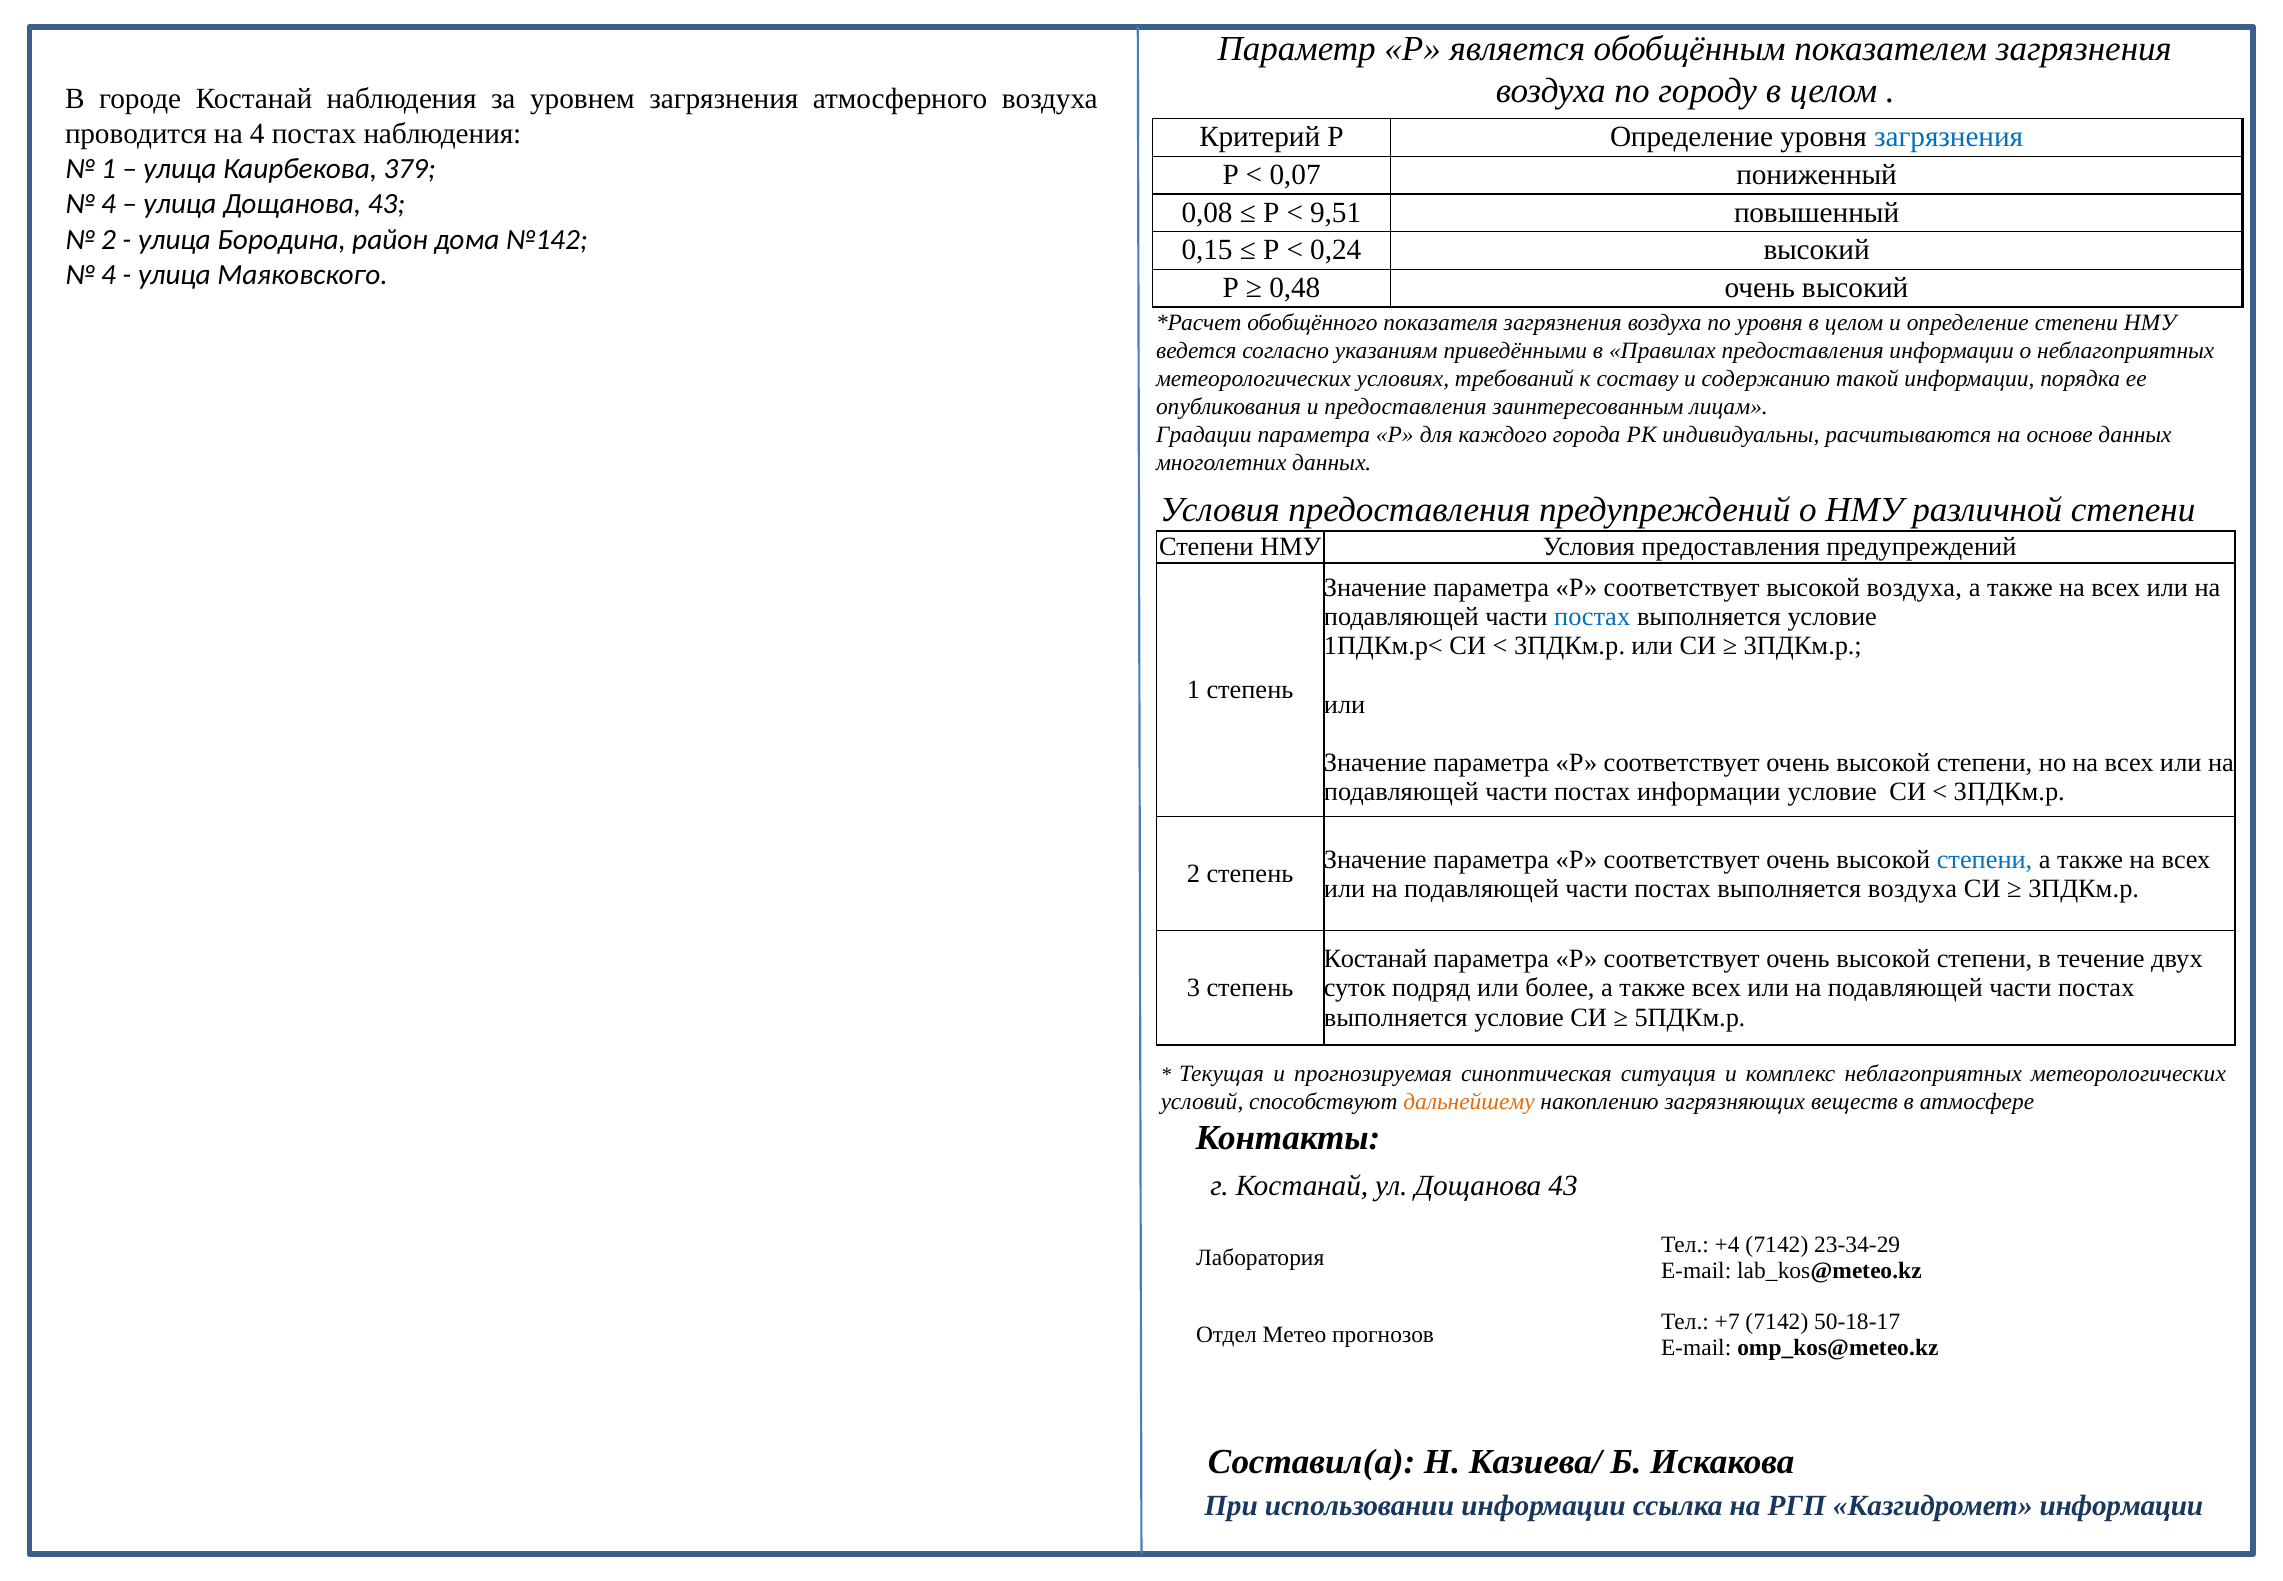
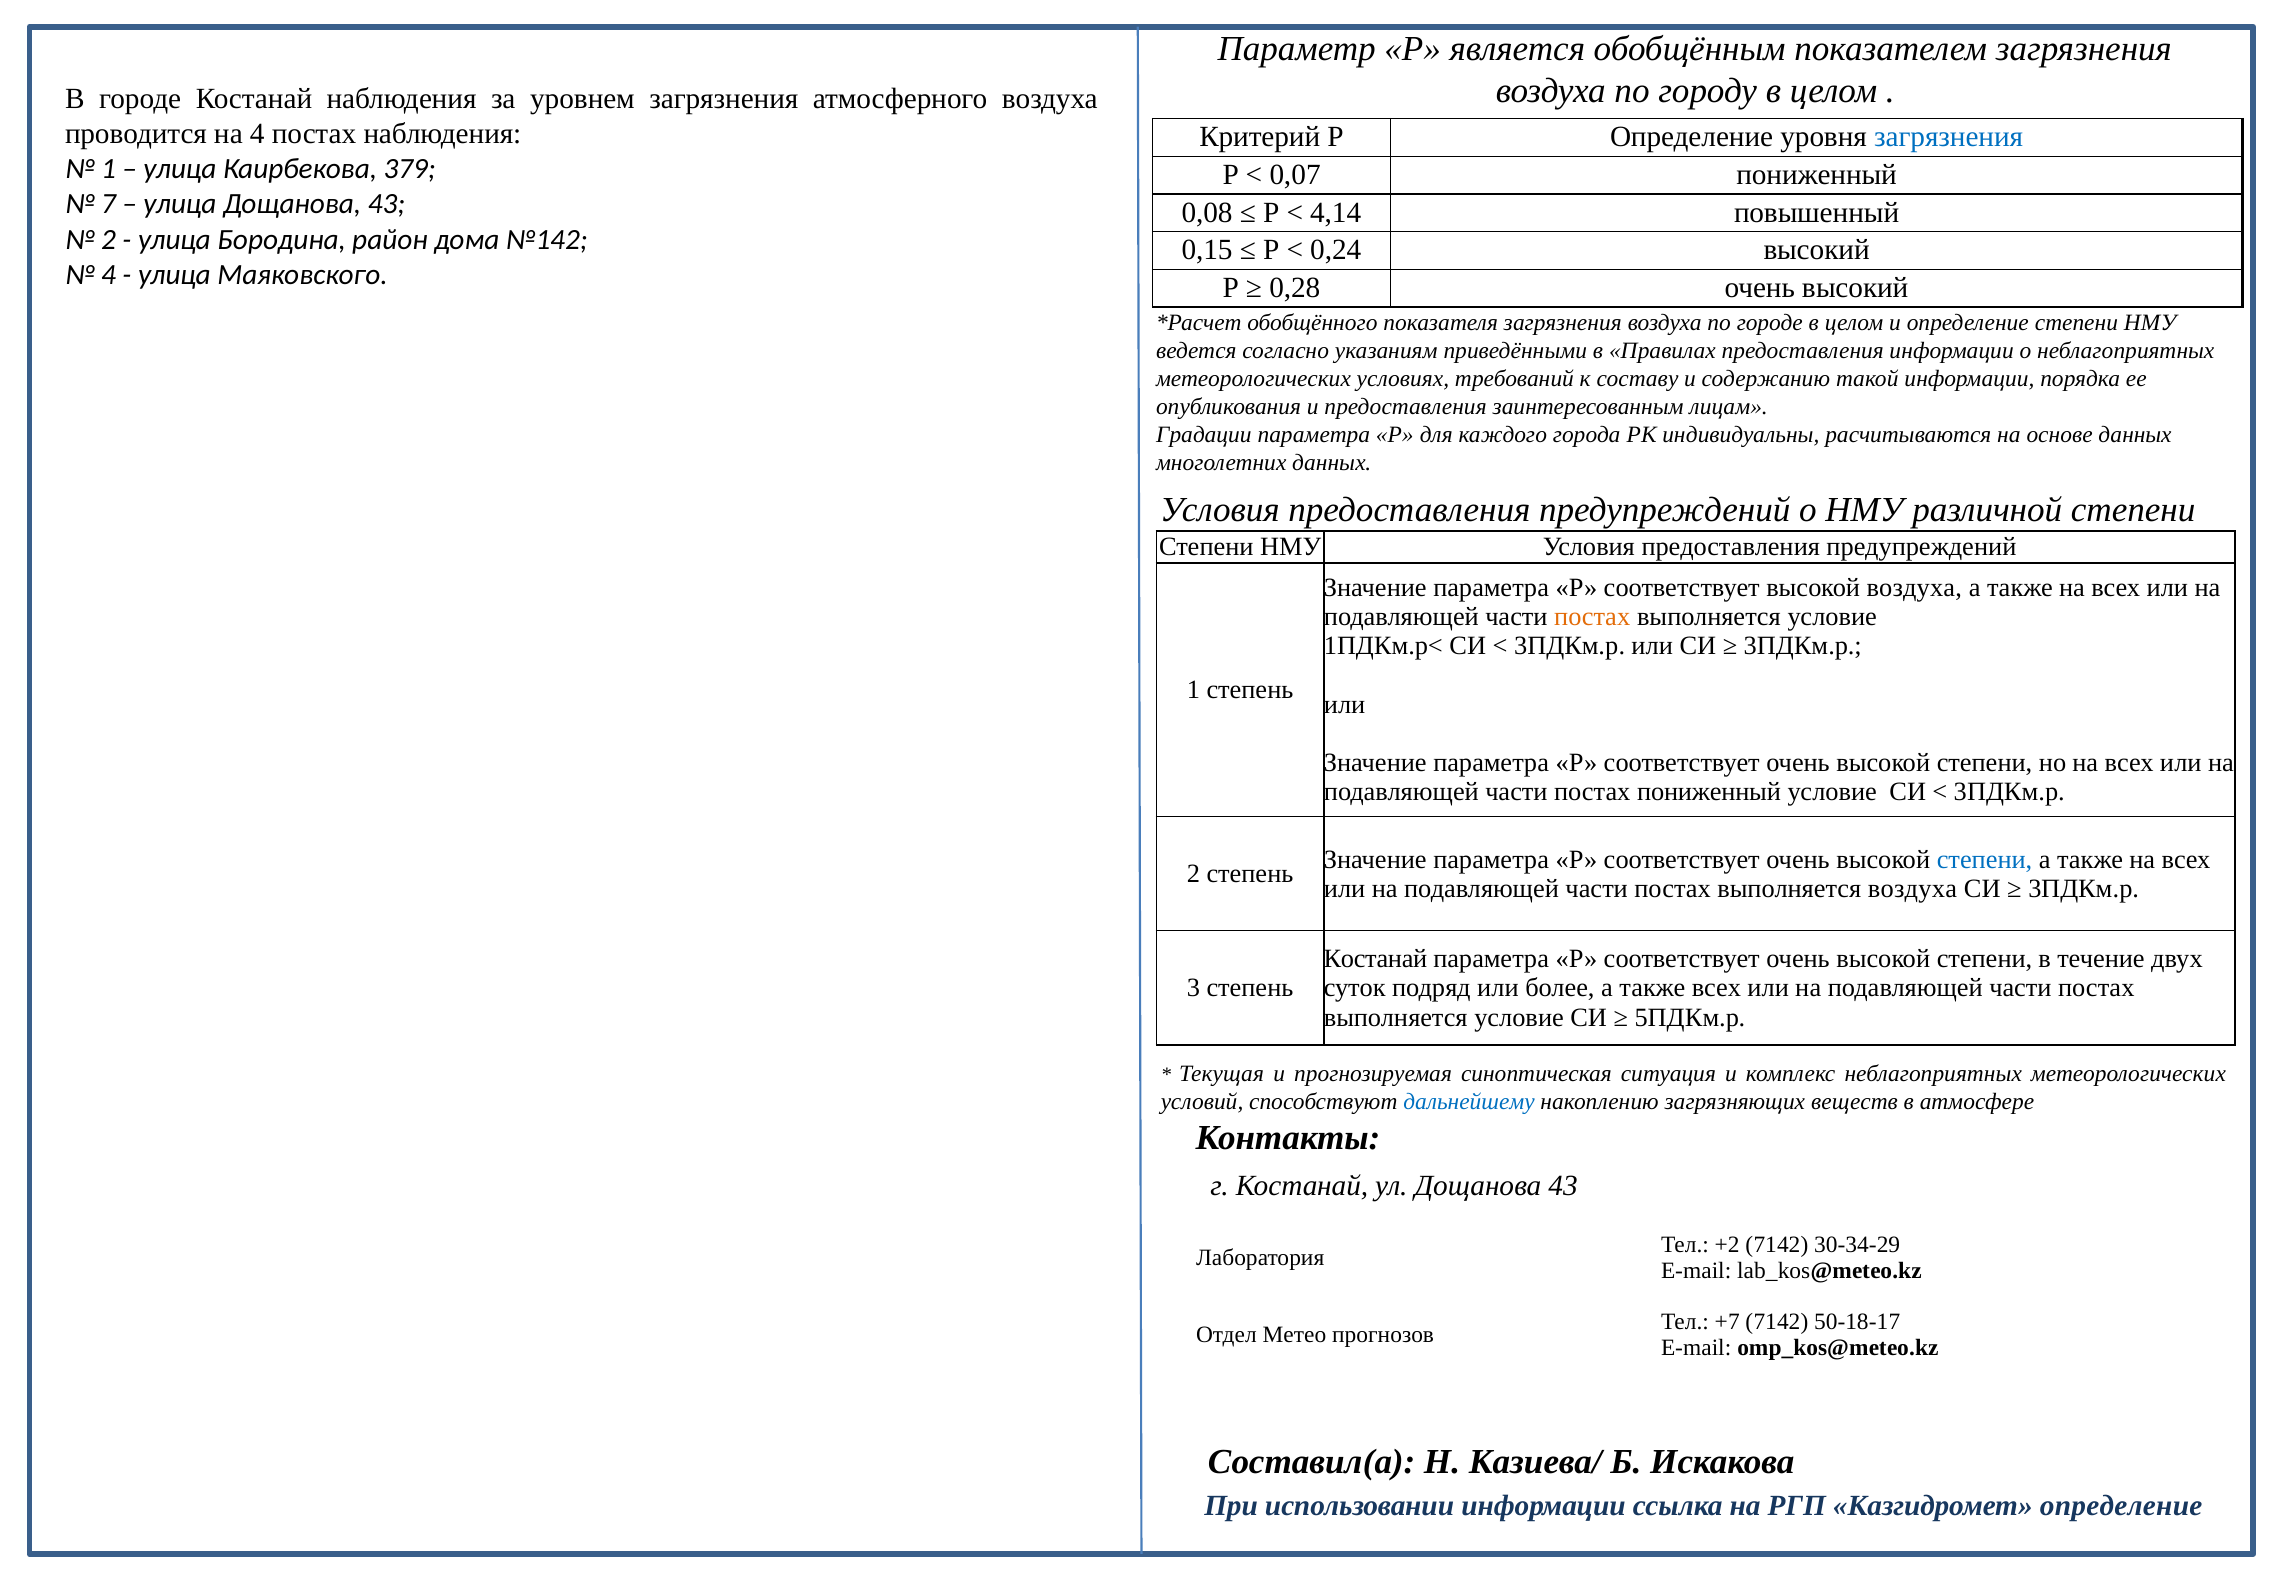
4: 4 -> 7 (109, 204)
9,51: 9,51 -> 4,14 (1336, 212)
0,48: 0,48 -> 0,28 (1295, 288)
по уровня: уровня -> городе (1770, 323)
постах colour: blue -> orange (1592, 617)
постах информации: информации -> пониженный (1709, 792)
дальнейшему colour: orange -> blue (1469, 1101)
+4: +4 -> +2 (1727, 1244)
23-34-29: 23-34-29 -> 30-34-29 (1857, 1244)
Казгидромет информации: информации -> определение (2121, 1505)
